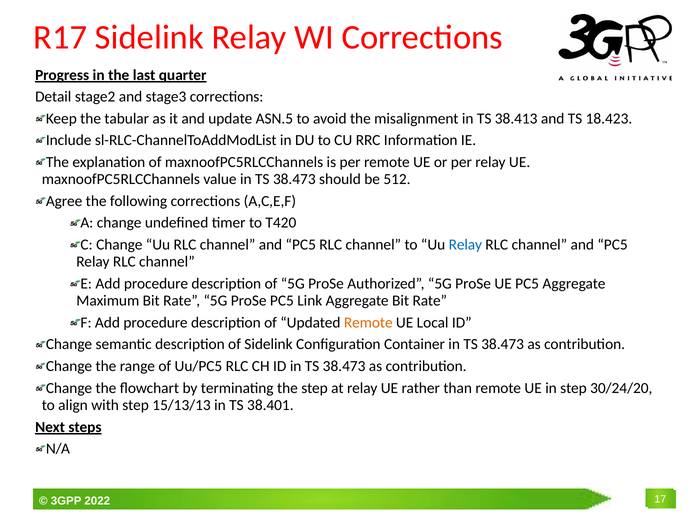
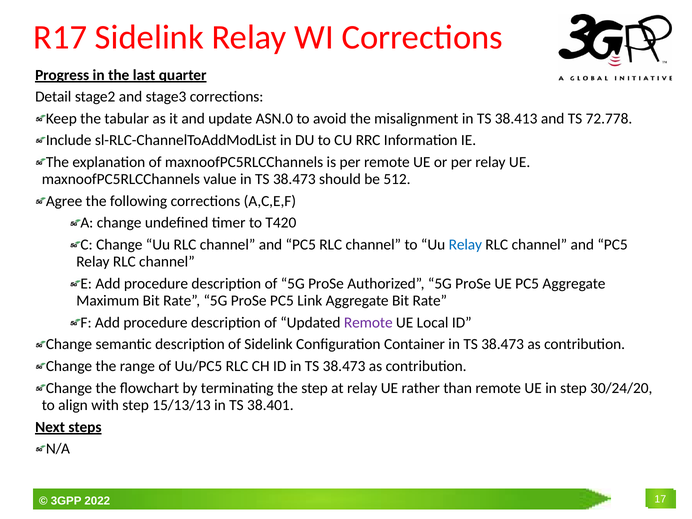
ASN.5: ASN.5 -> ASN.0 (274, 119)
18.423: 18.423 -> 72.778 (609, 119)
Remote colour: orange -> purple (368, 323)
